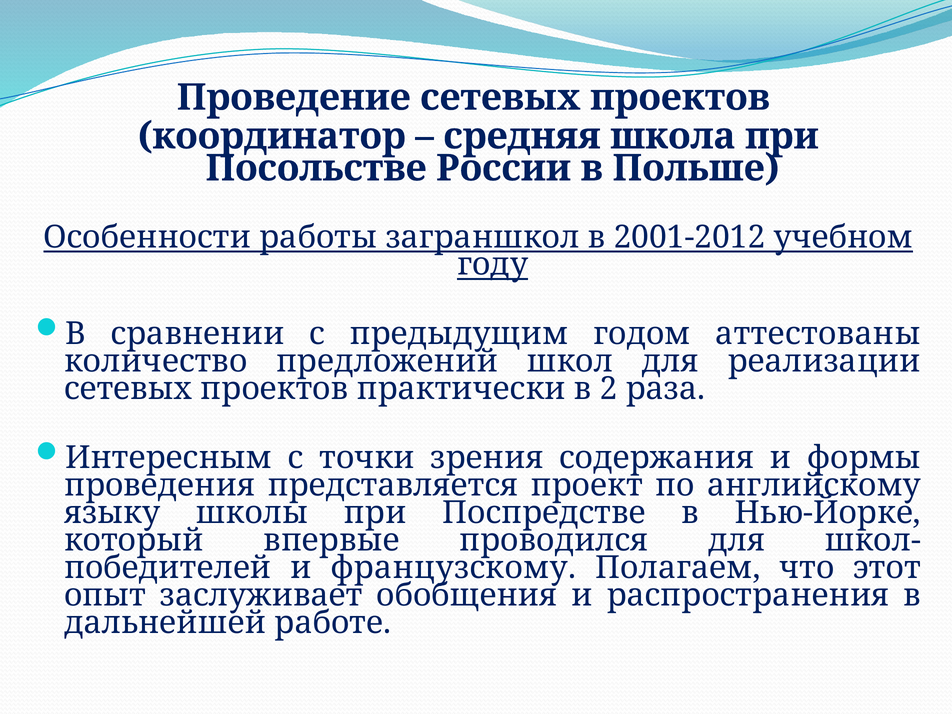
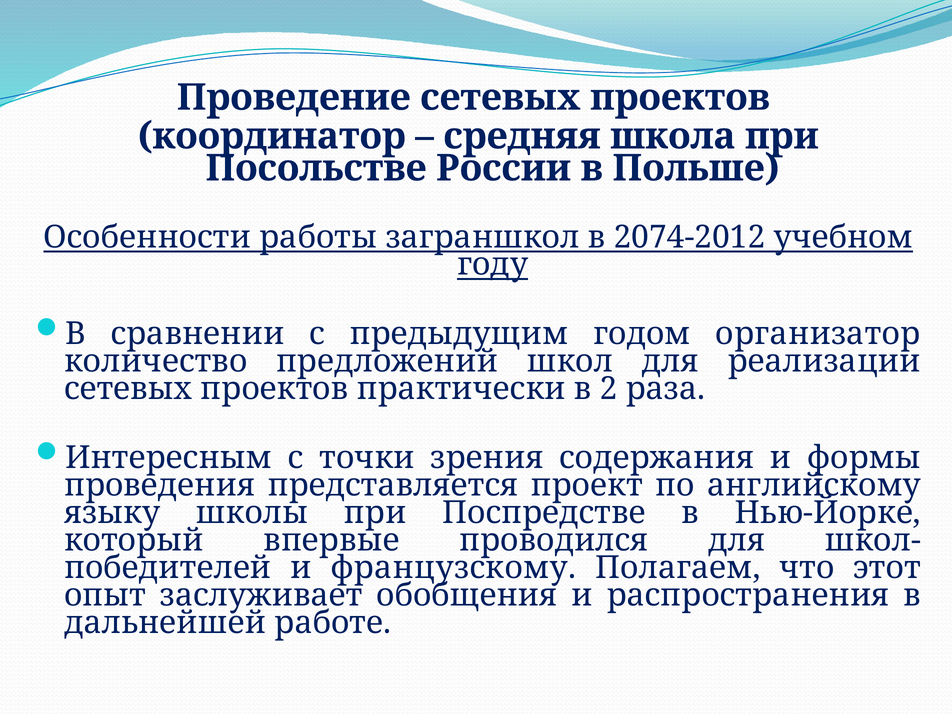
2001-2012: 2001-2012 -> 2074-2012 (689, 237)
аттестованы: аттестованы -> организатор (818, 334)
